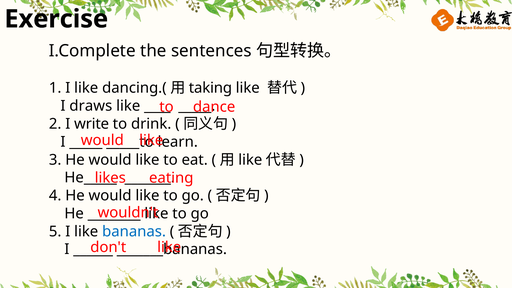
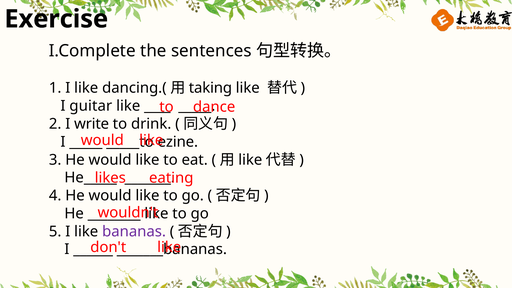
draws: draws -> guitar (91, 106)
learn: learn -> ezine (178, 142)
bananas colour: blue -> purple (134, 231)
